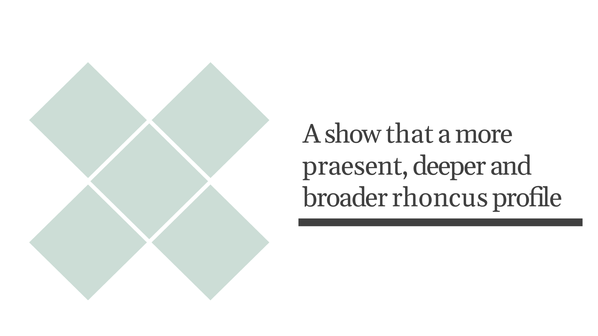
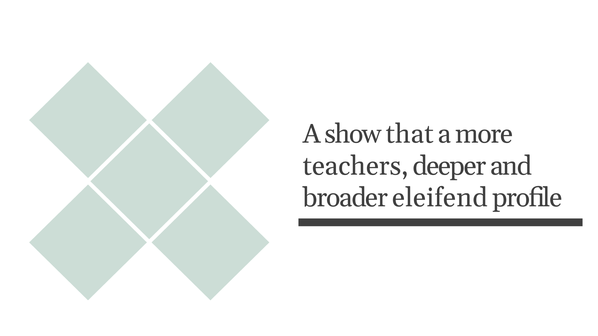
praesent: praesent -> teachers (356, 166)
rhoncus: rhoncus -> eleifend (440, 198)
